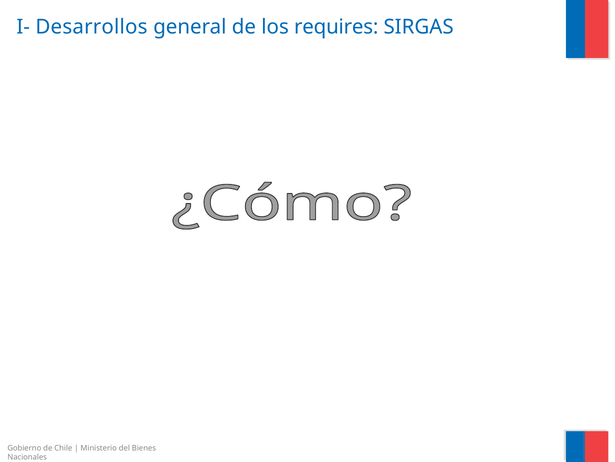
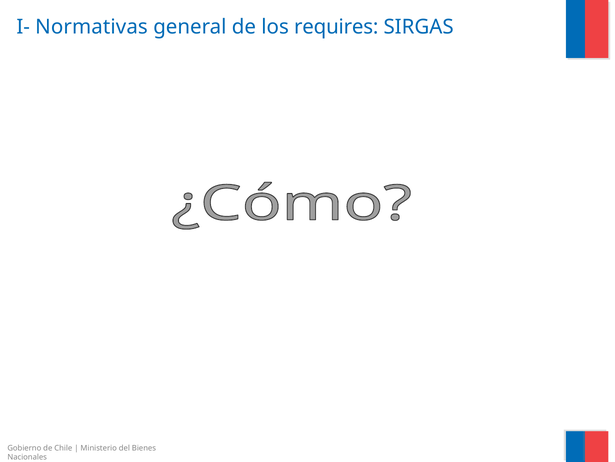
Desarrollos: Desarrollos -> Normativas (92, 27)
